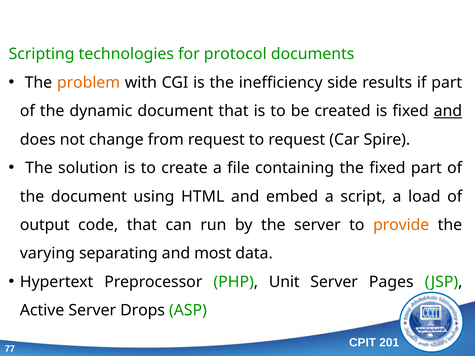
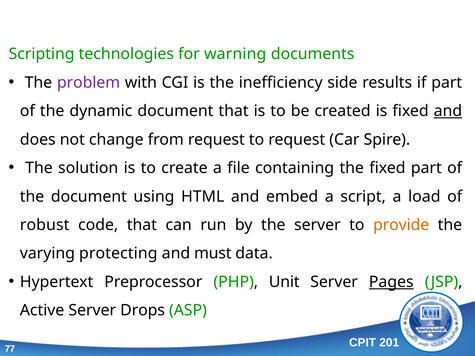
protocol: protocol -> warning (235, 54)
problem colour: orange -> purple (89, 83)
output: output -> robust (45, 225)
separating: separating -> protecting (118, 254)
most: most -> must (213, 254)
Pages underline: none -> present (391, 282)
